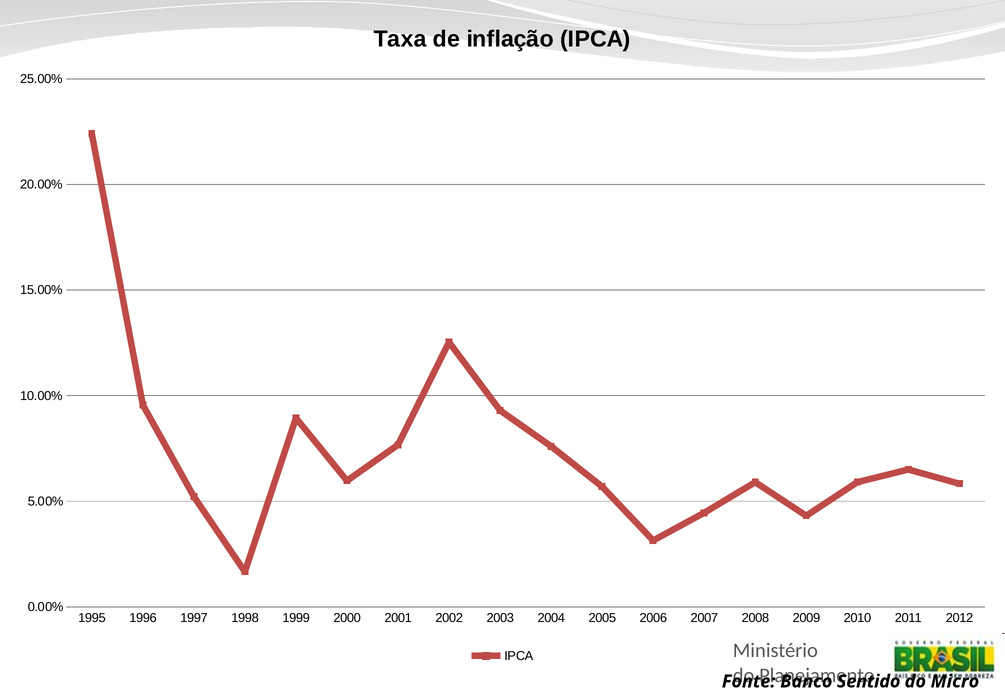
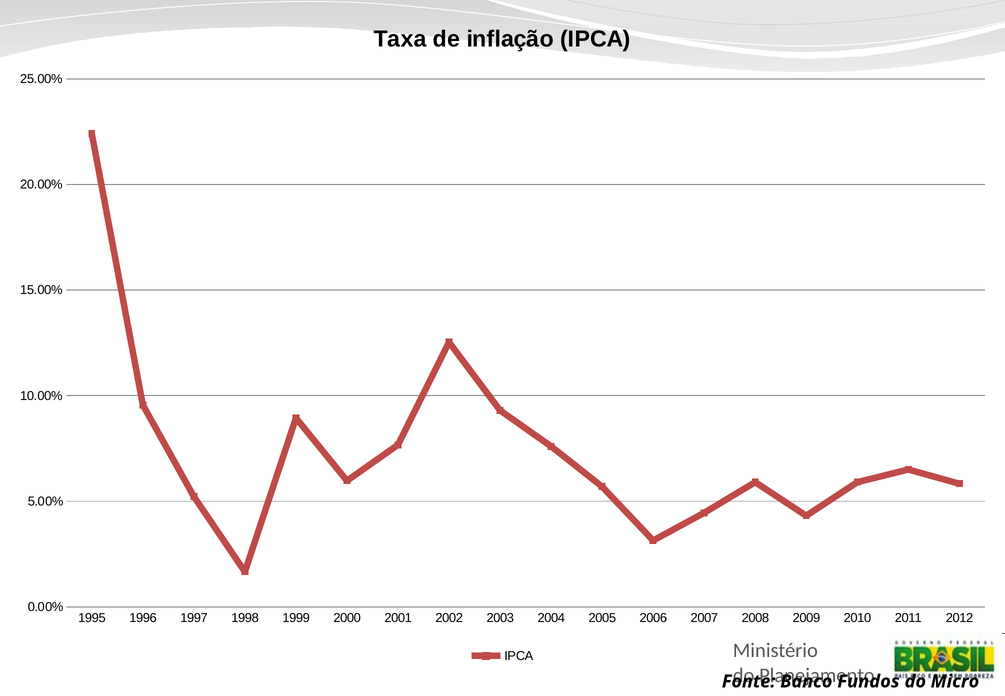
Sentido: Sentido -> Fundos (868, 681)
